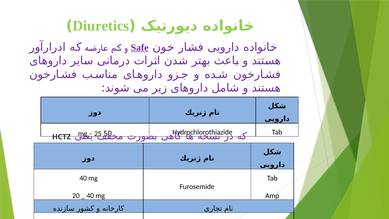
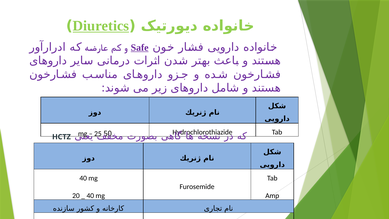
Diuretics underline: none -> present (101, 26)
